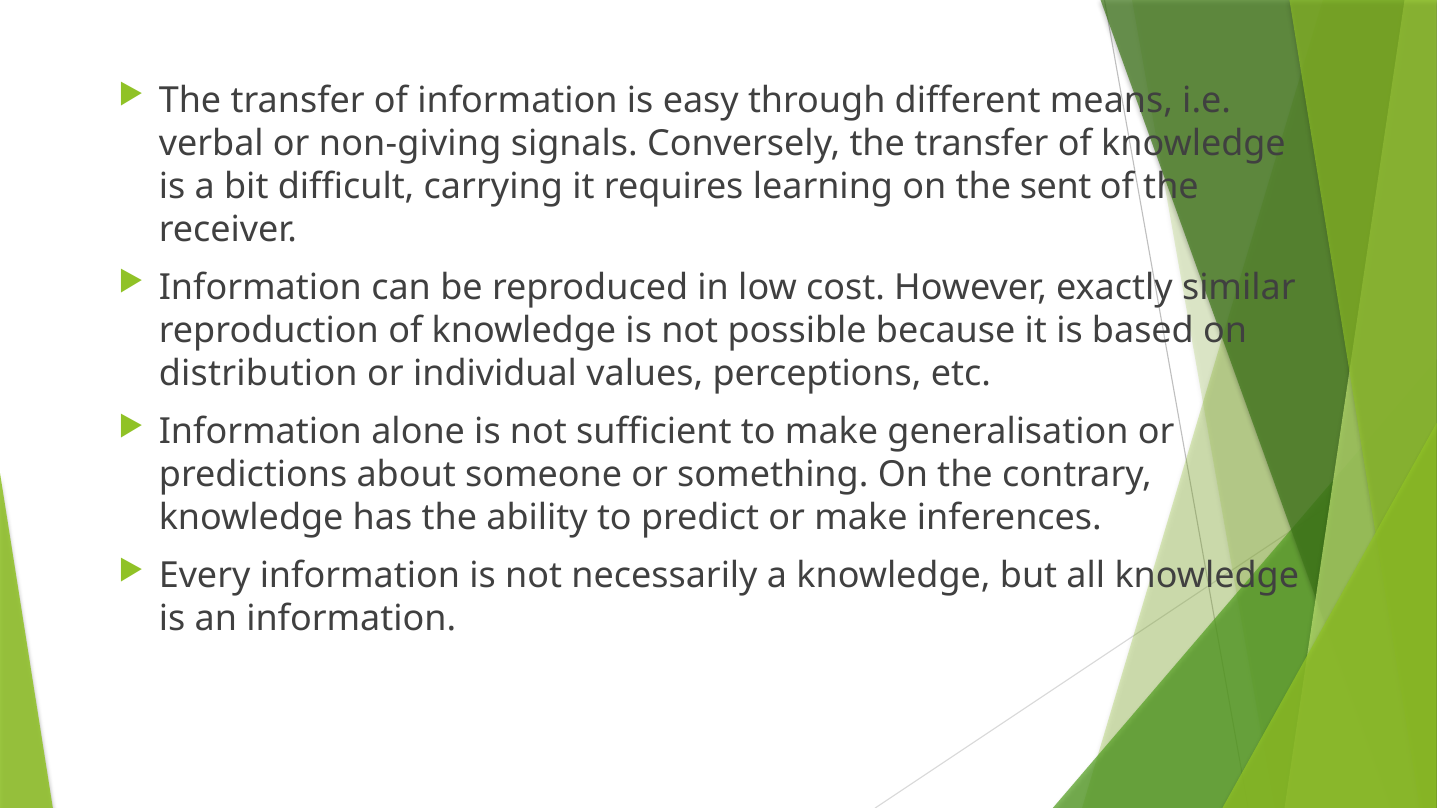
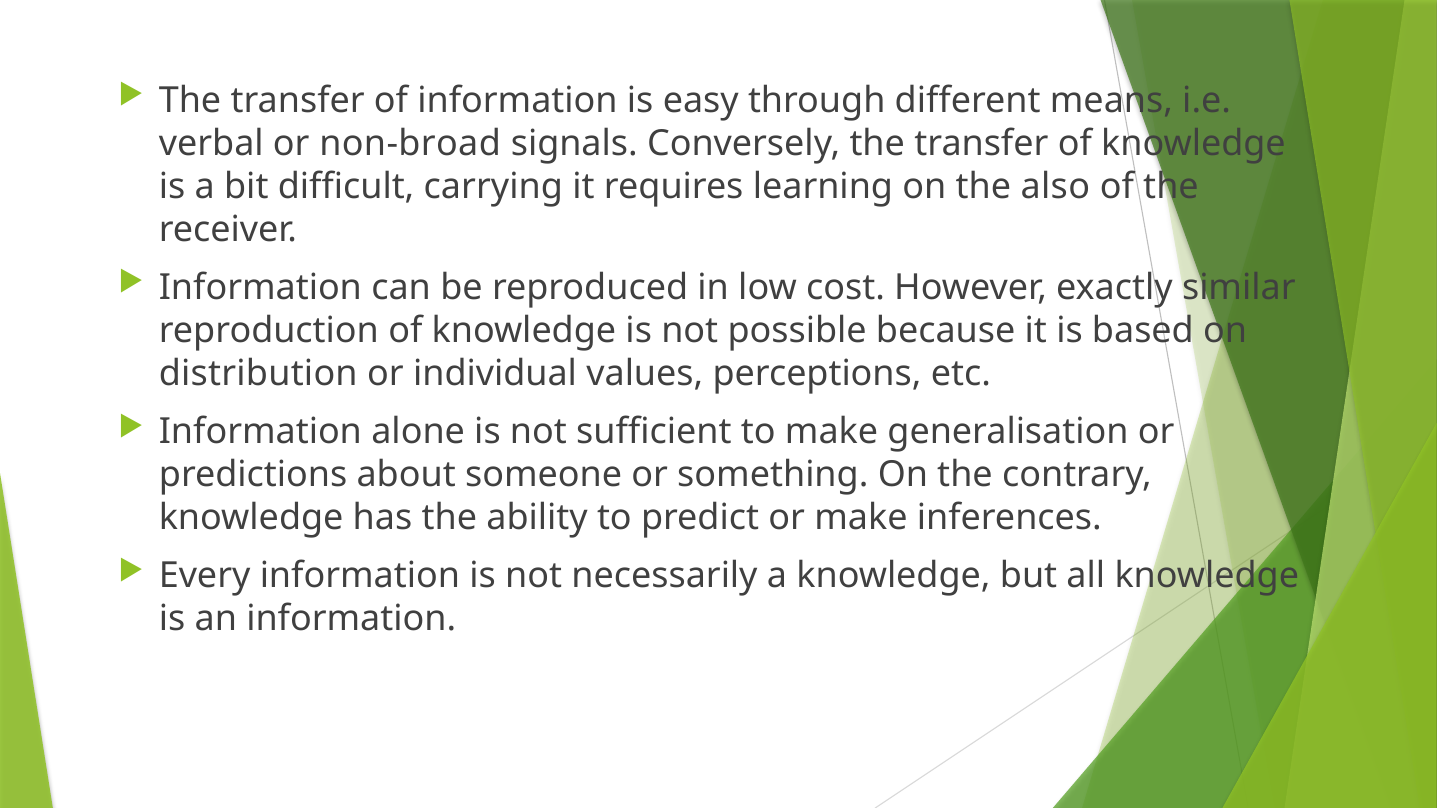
non-giving: non-giving -> non-broad (410, 143)
sent: sent -> also (1055, 186)
